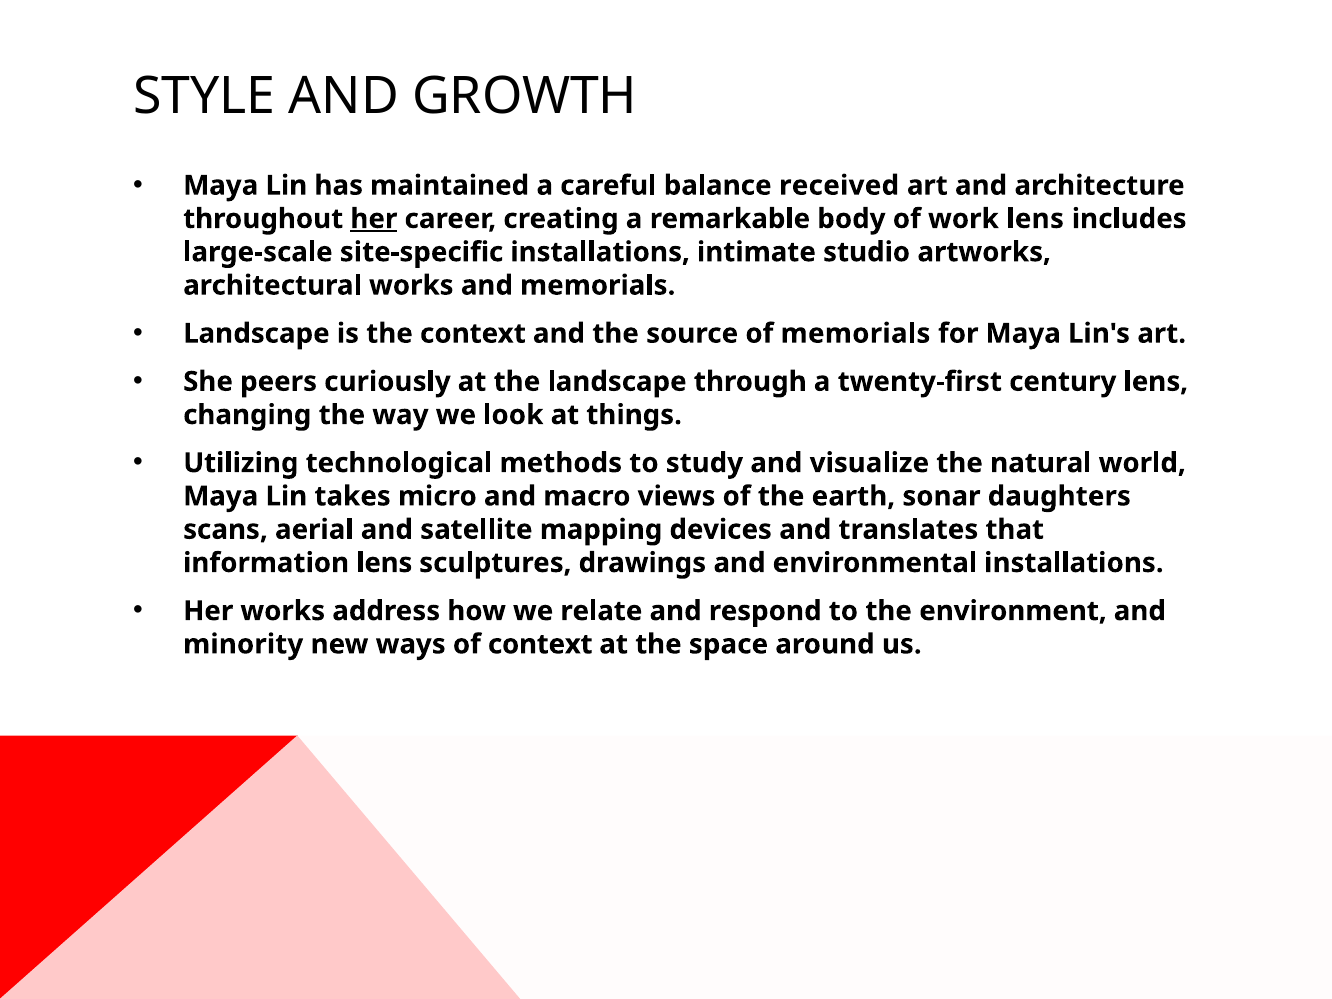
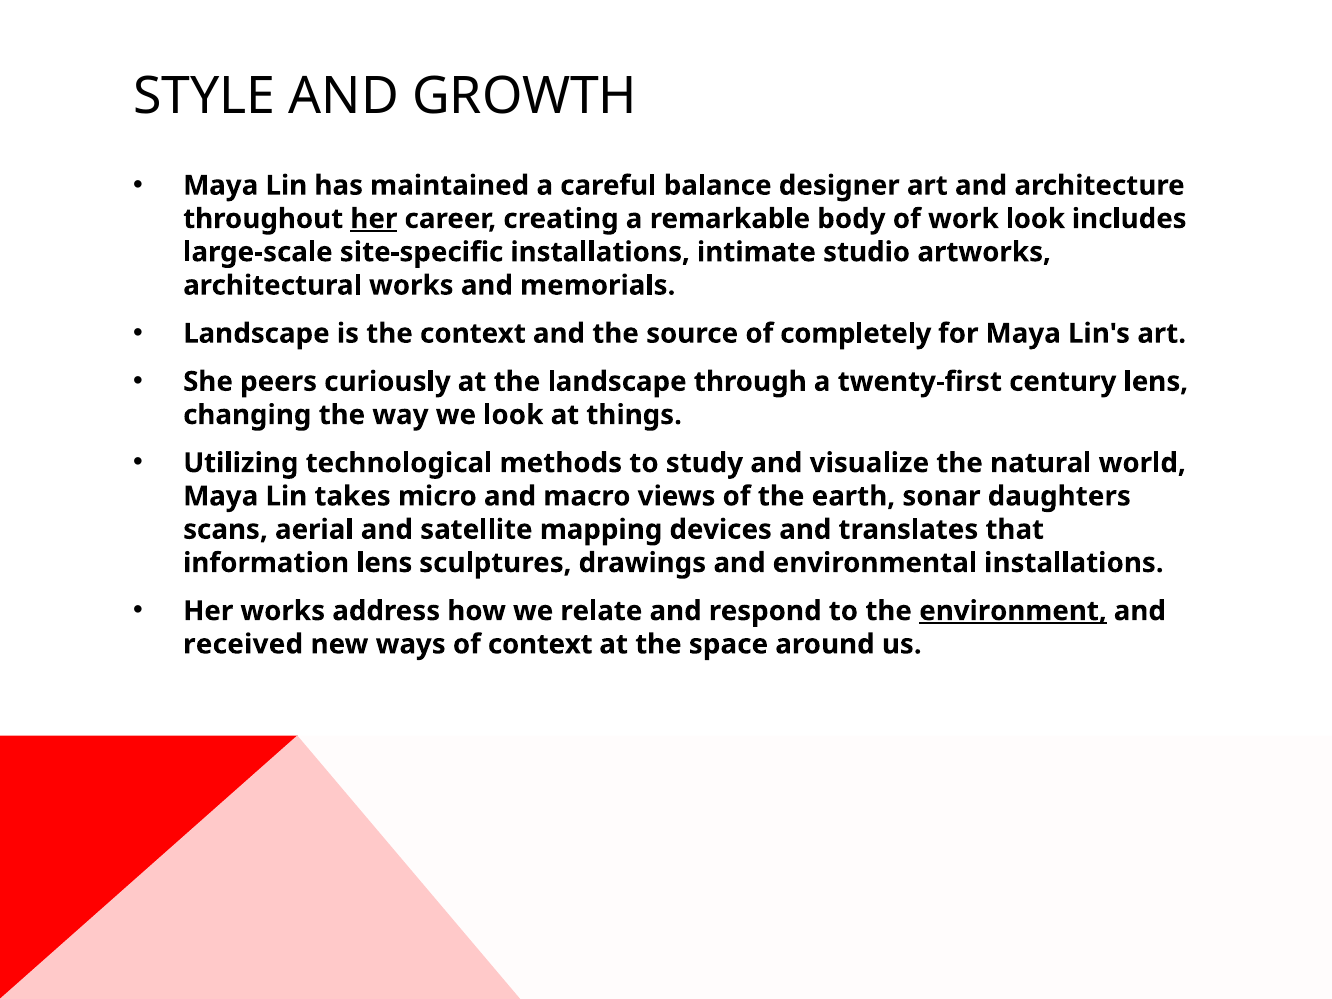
received: received -> designer (839, 186)
work lens: lens -> look (1035, 219)
of memorials: memorials -> completely (856, 334)
environment underline: none -> present (1013, 611)
minority: minority -> received (243, 644)
